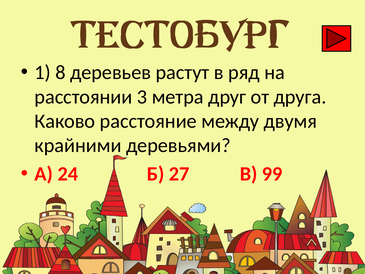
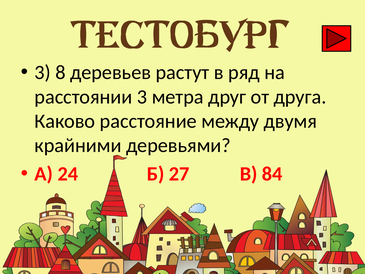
1: 1 -> 3 (43, 72)
99: 99 -> 84 (272, 174)
